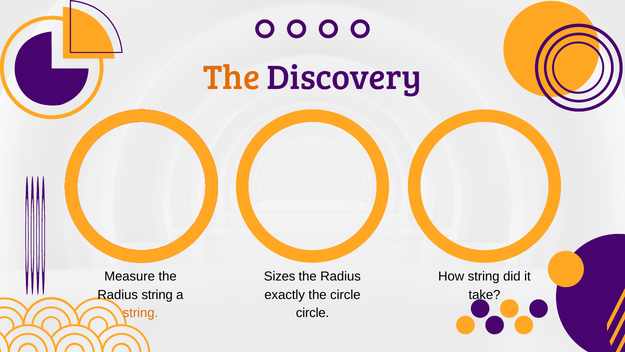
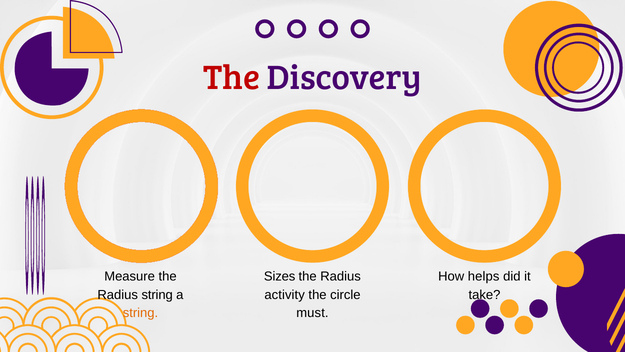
The colour: orange -> red (231, 78)
How string: string -> helps (484, 276)
exactly: exactly -> activity (285, 295)
circle: circle -> must (312, 313)
